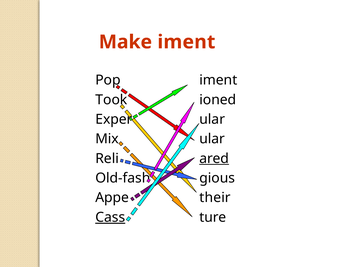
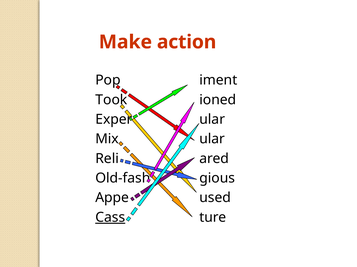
Make iment: iment -> action (187, 42)
ared underline: present -> none (214, 159)
their: their -> used (215, 198)
